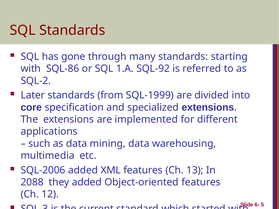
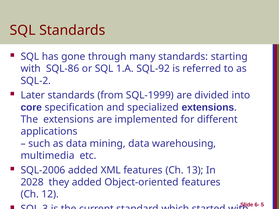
2088: 2088 -> 2028 (32, 182)
